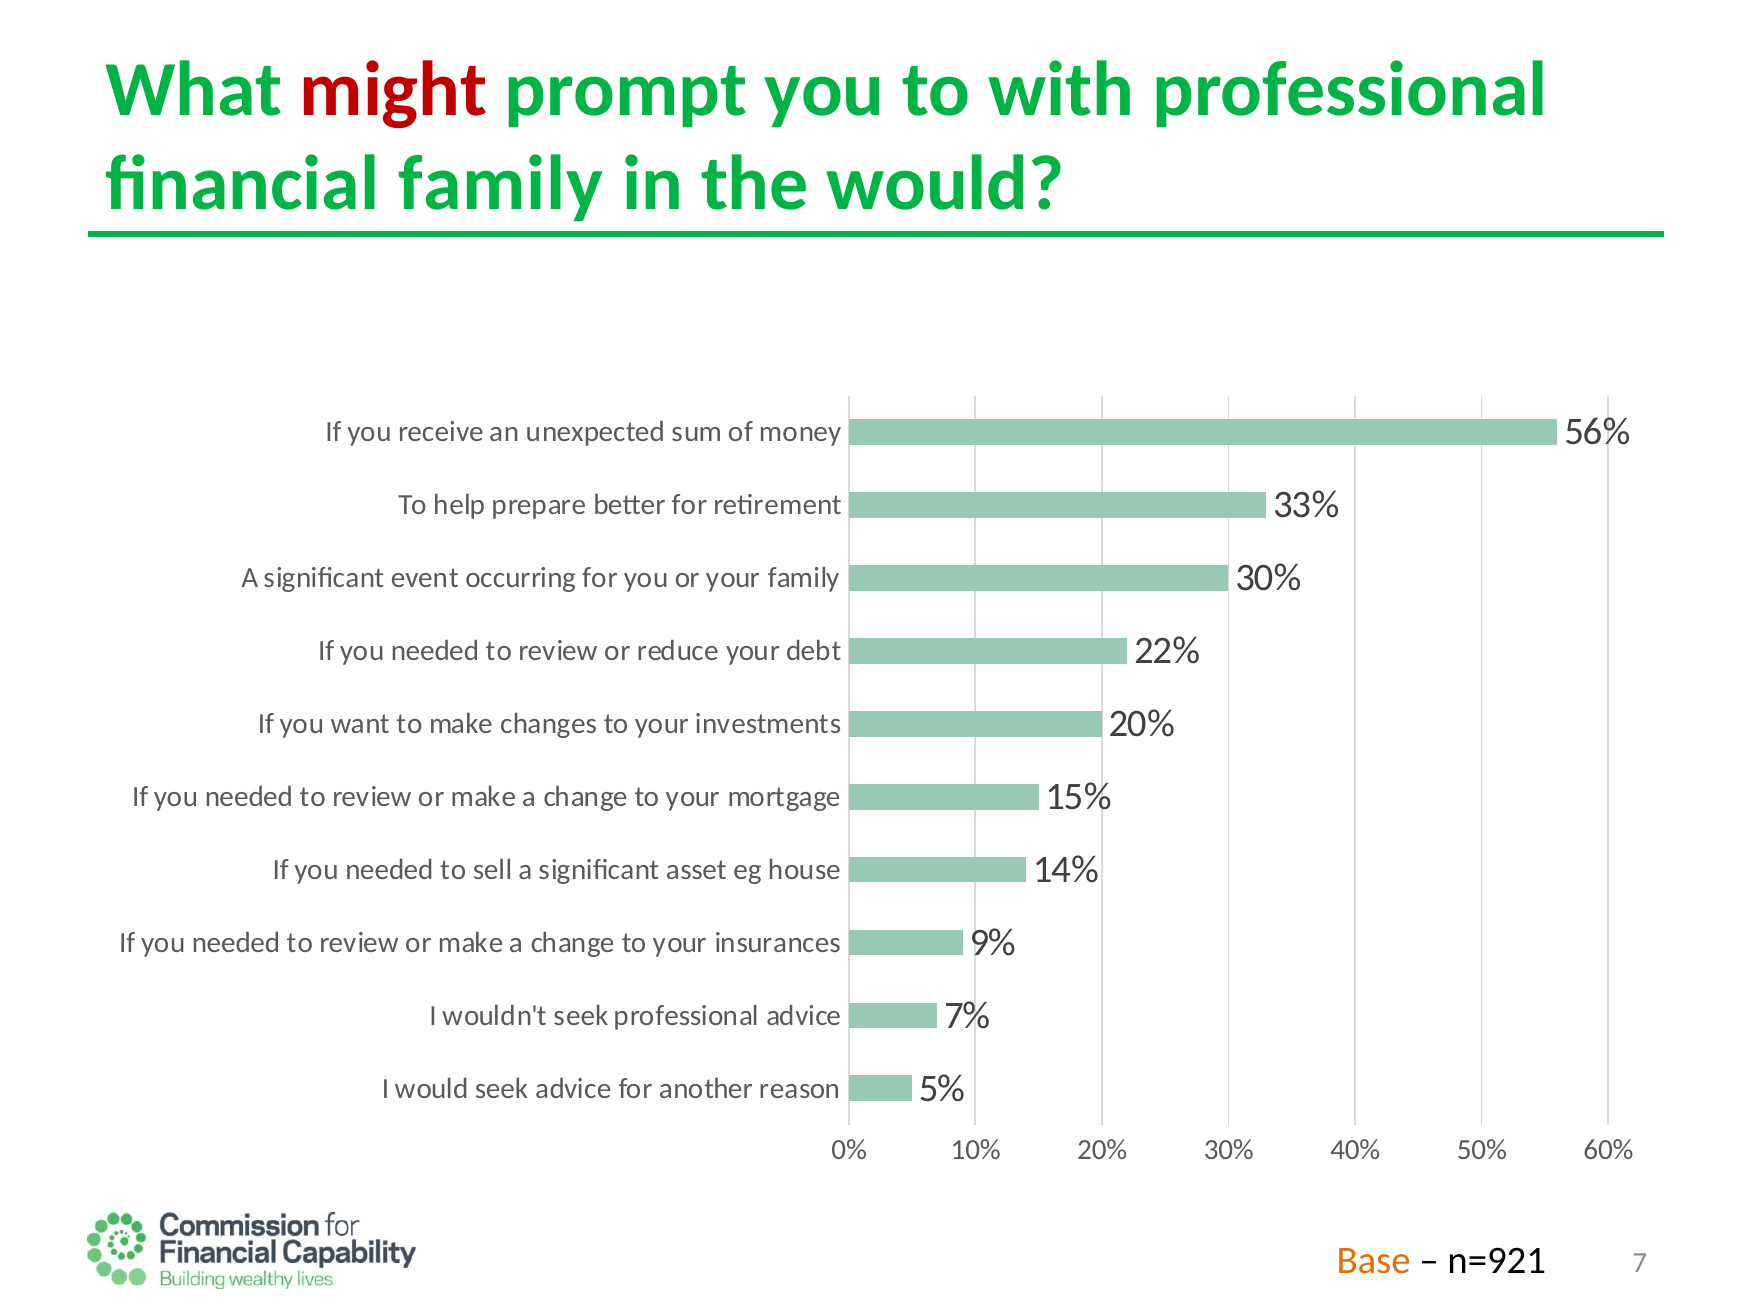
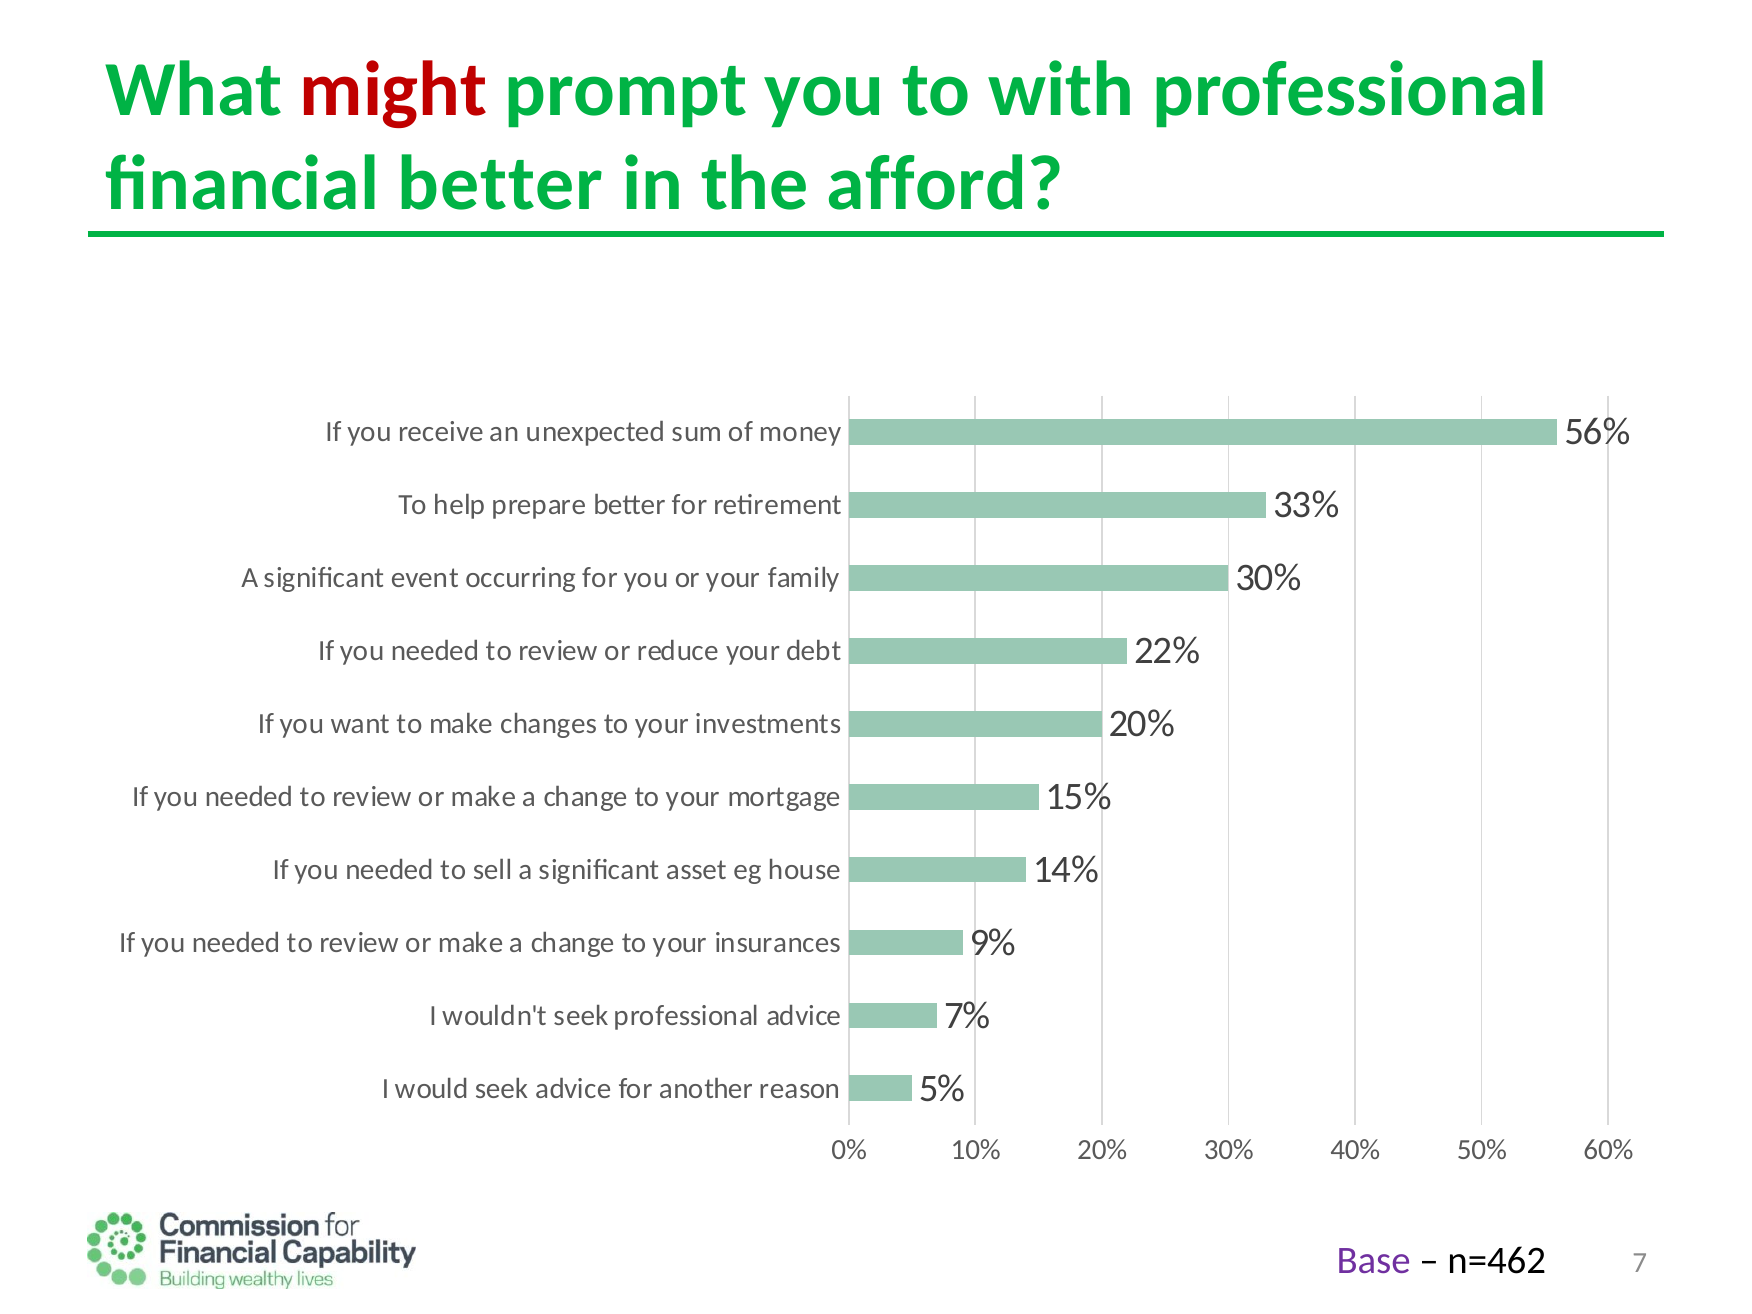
financial family: family -> better (501, 184)
the would: would -> afford (945, 184)
Base colour: orange -> purple (1374, 1261)
n=921: n=921 -> n=462 (1497, 1261)
